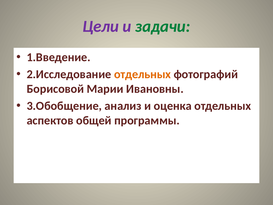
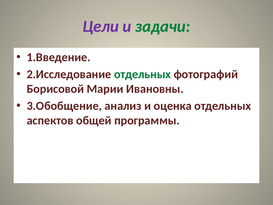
отдельных colour: orange -> green (142, 74)
